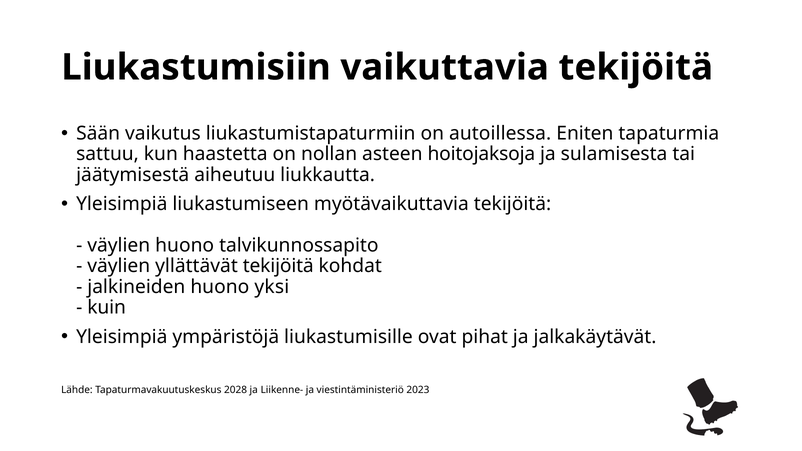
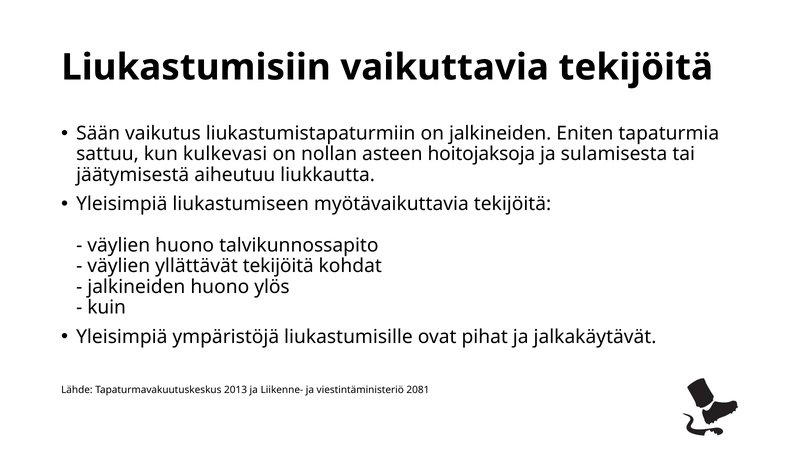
on autoillessa: autoillessa -> jalkineiden (500, 133)
haastetta: haastetta -> kulkevasi (225, 154)
yksi: yksi -> ylös (272, 287)
2028: 2028 -> 2013 (236, 390)
2023: 2023 -> 2081 (418, 390)
